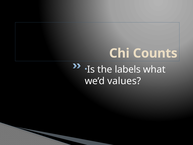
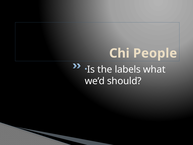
Counts: Counts -> People (155, 53)
values: values -> should (124, 81)
